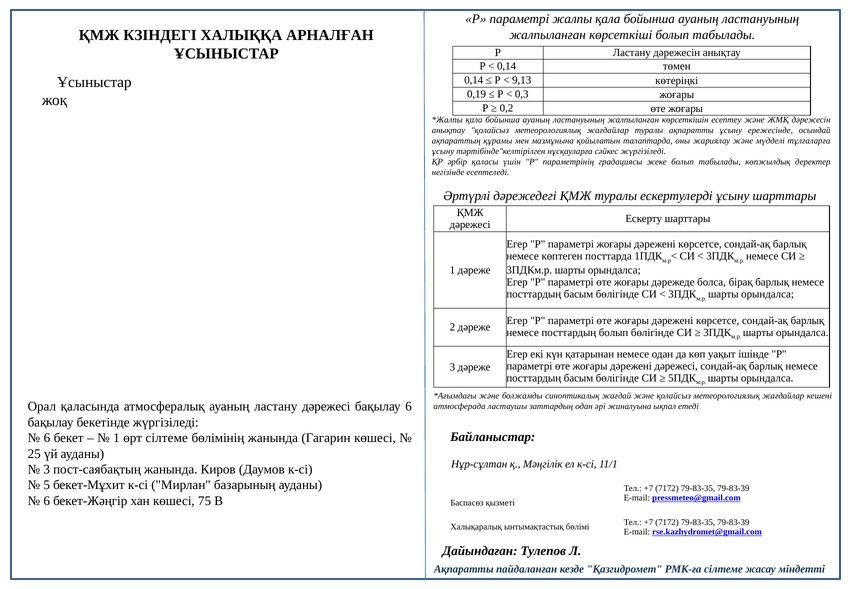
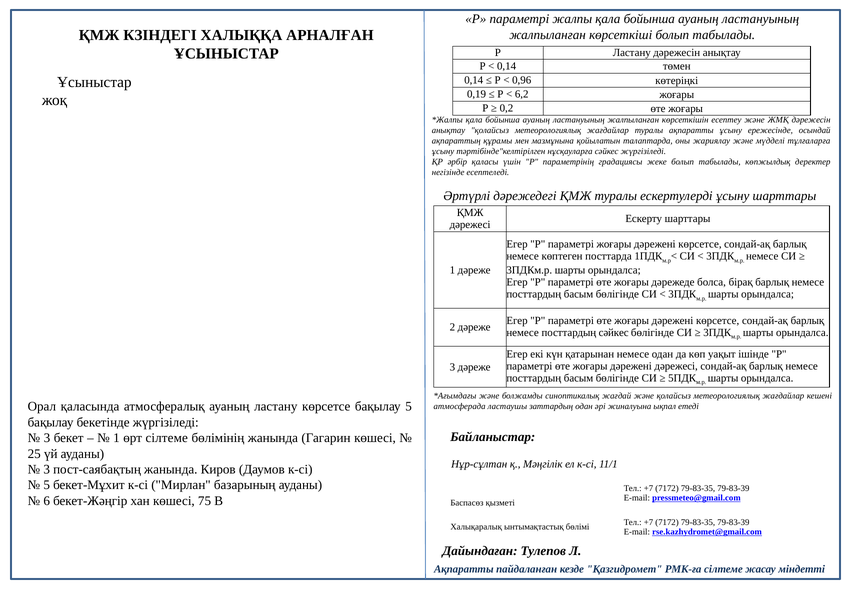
9,13: 9,13 -> 0,96 (522, 80)
0,3: 0,3 -> 6,2 (522, 94)
посттардың болып: болып -> сәйкес (614, 333)
ластану дәрежесі: дәрежесі -> көрсетсе (326, 407)
бақылау 6: 6 -> 5 (409, 407)
6: 6 -> 3 (47, 438)
